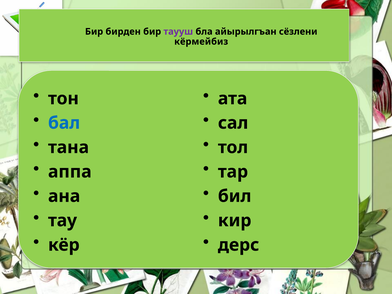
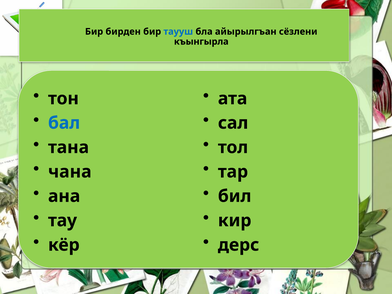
таууш colour: purple -> blue (178, 32)
кёрмейбиз: кёрмейбиз -> къынгырла (201, 42)
аппа: аппа -> чана (70, 172)
